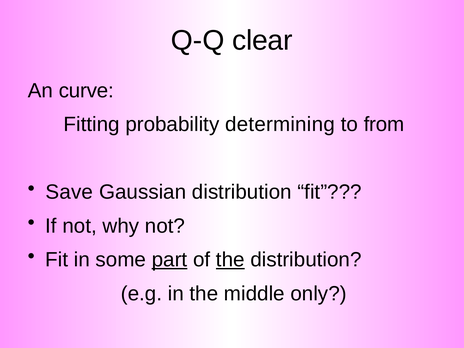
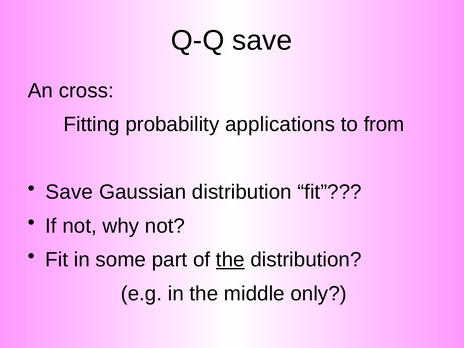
Q-Q clear: clear -> save (262, 41)
curve: curve -> cross (86, 91)
determining: determining -> applications (280, 125)
part underline: present -> none (170, 260)
